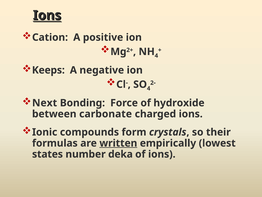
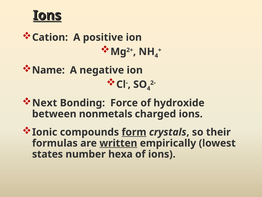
Keeps: Keeps -> Name (48, 70)
carbonate: carbonate -> nonmetals (106, 114)
form underline: none -> present (134, 132)
deka: deka -> hexa (120, 154)
